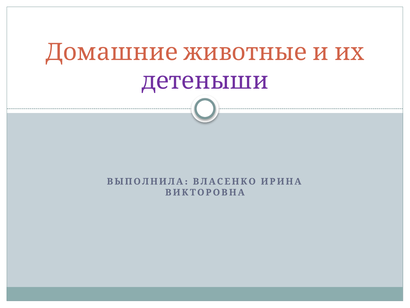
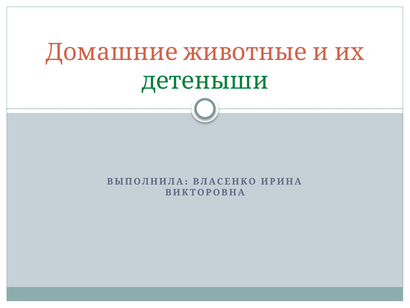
детеныши colour: purple -> green (205, 81)
